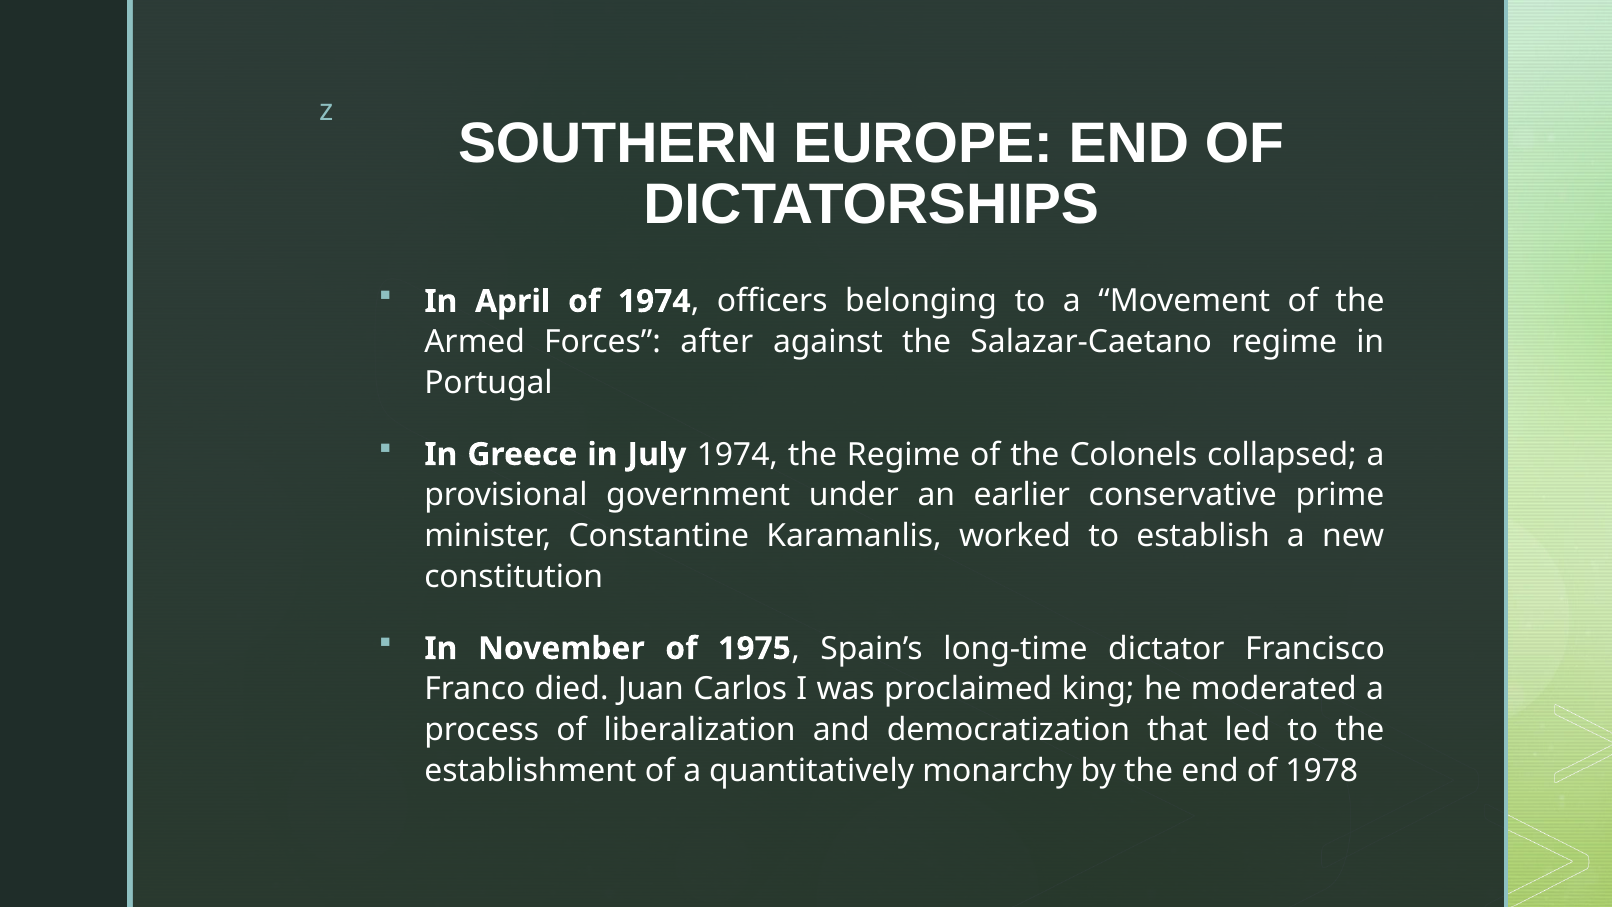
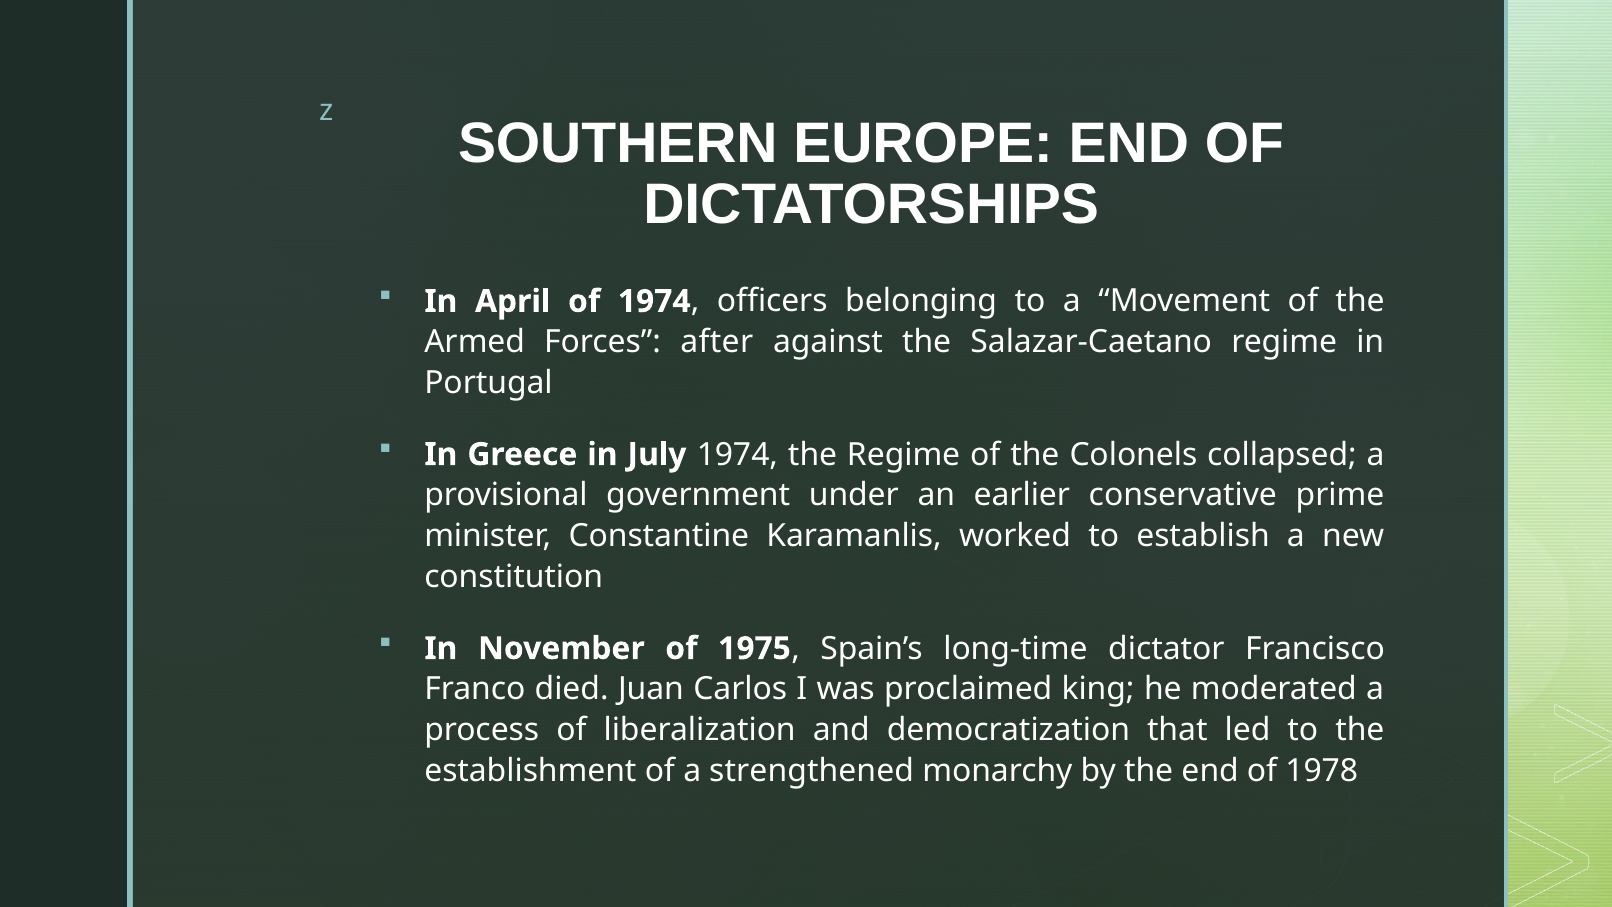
quantitatively: quantitatively -> strengthened (812, 771)
